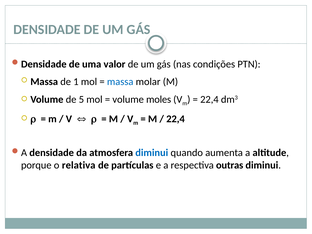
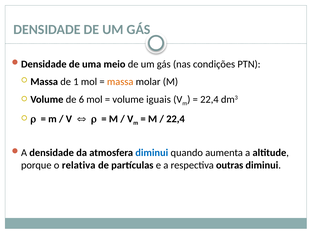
valor: valor -> meio (115, 64)
massa colour: blue -> orange (120, 82)
5: 5 -> 6 (81, 99)
moles: moles -> iguais (159, 99)
